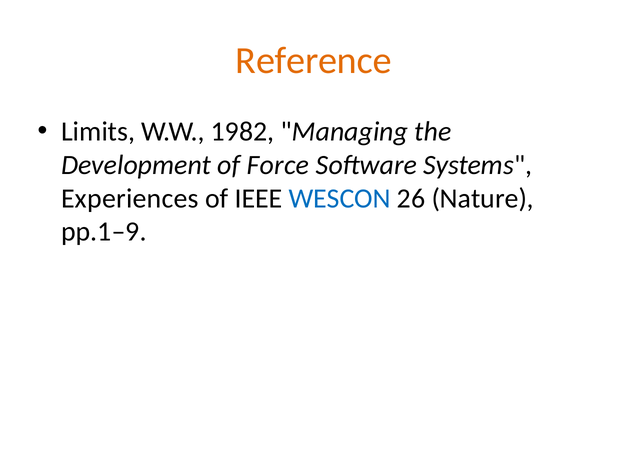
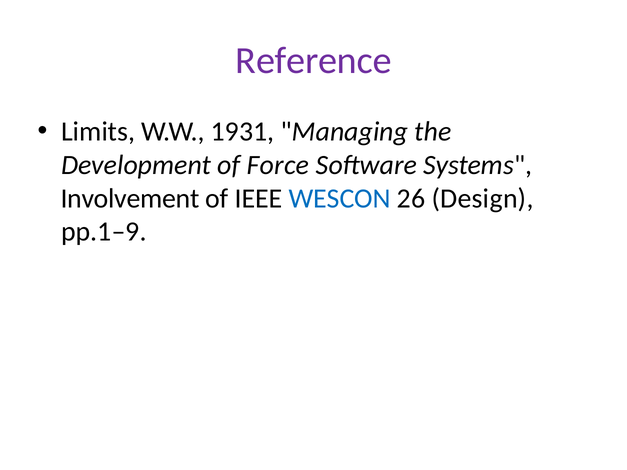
Reference colour: orange -> purple (314, 61)
1982: 1982 -> 1931 (243, 132)
Experiences: Experiences -> Involvement (130, 198)
Nature: Nature -> Design (483, 198)
